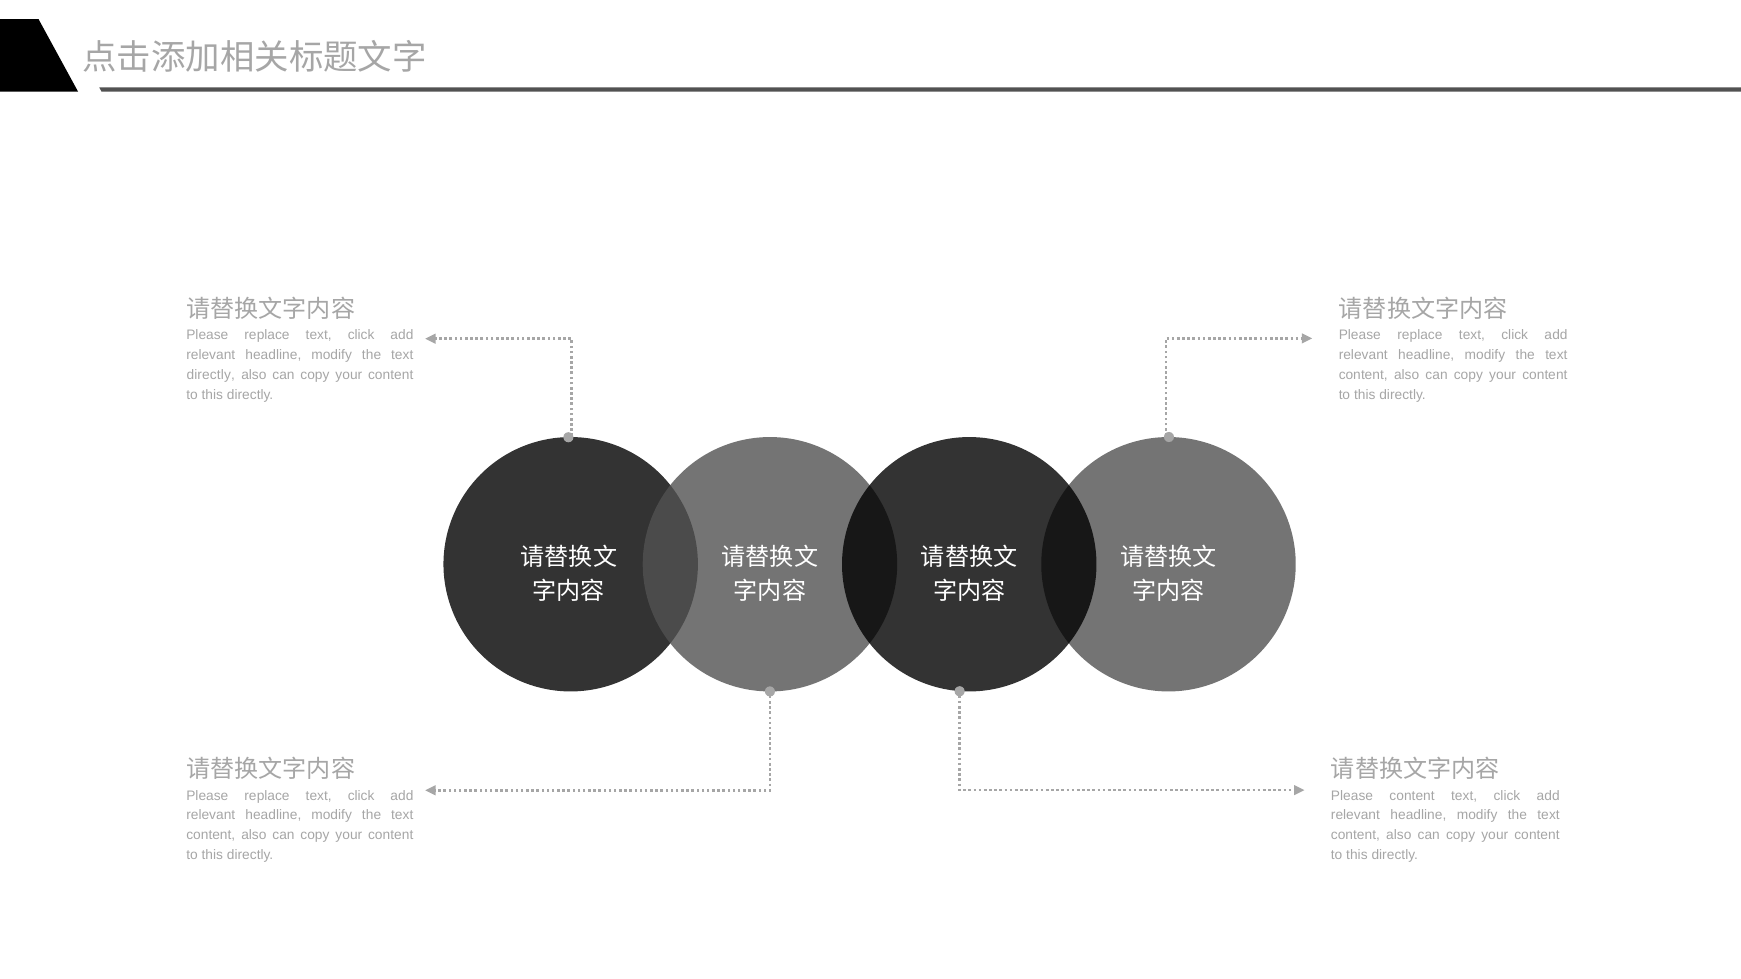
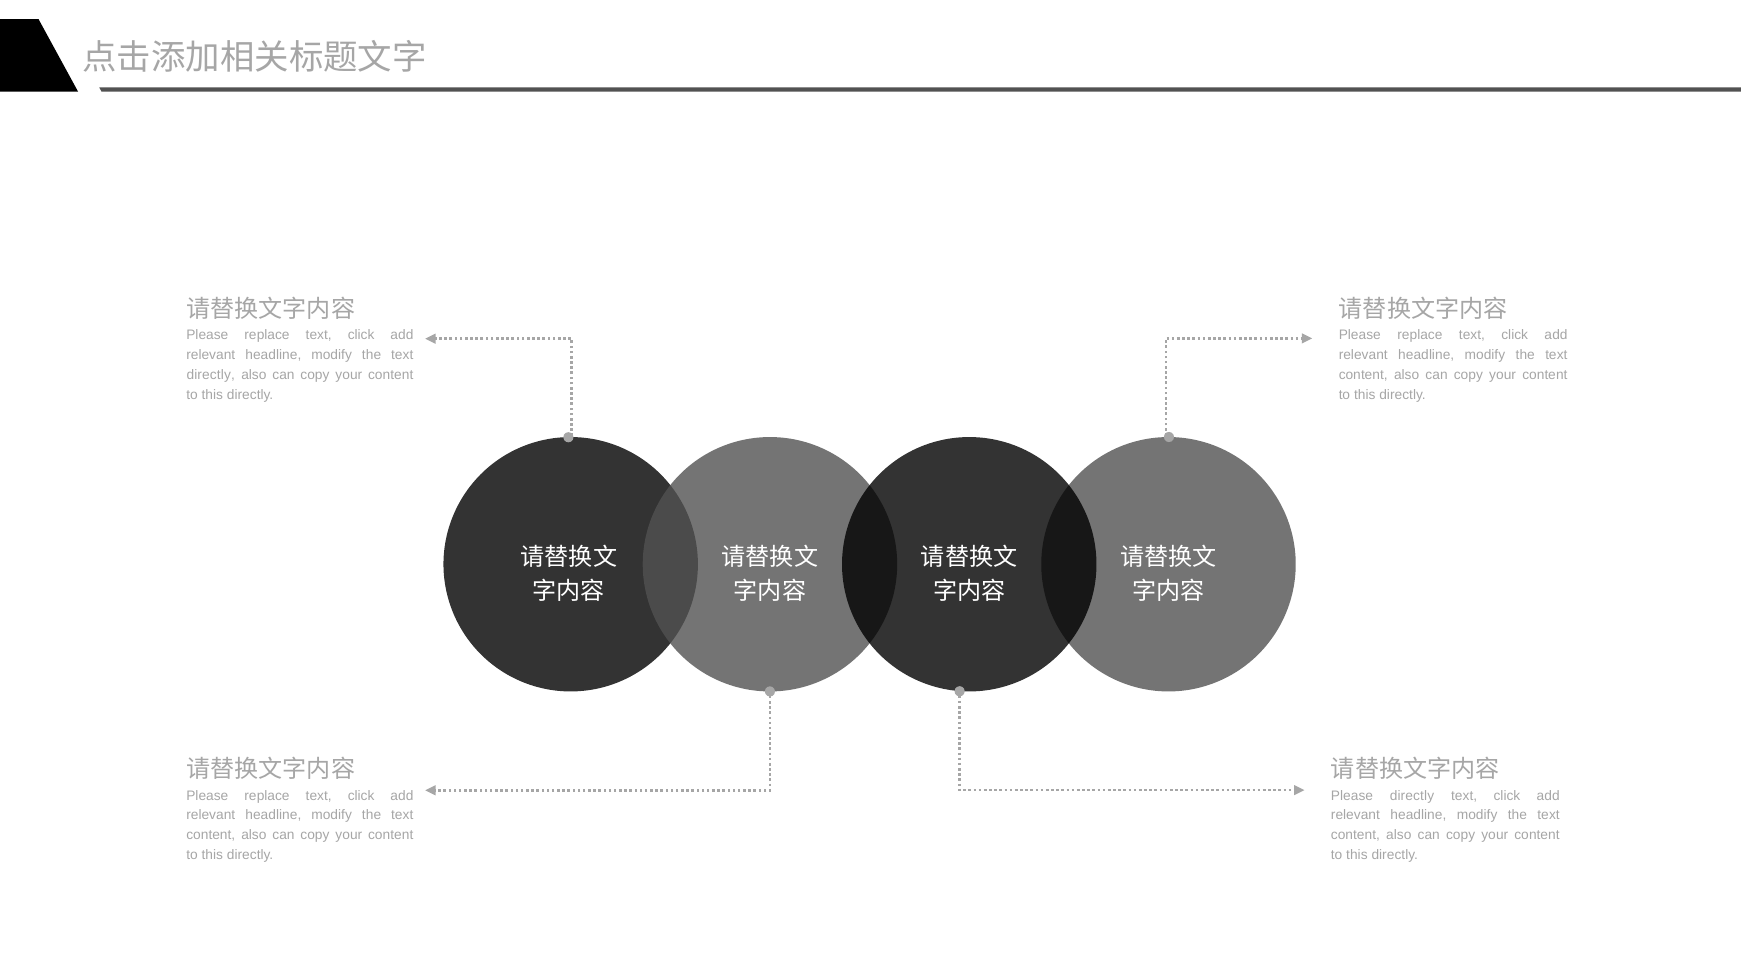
Please content: content -> directly (1412, 796)
